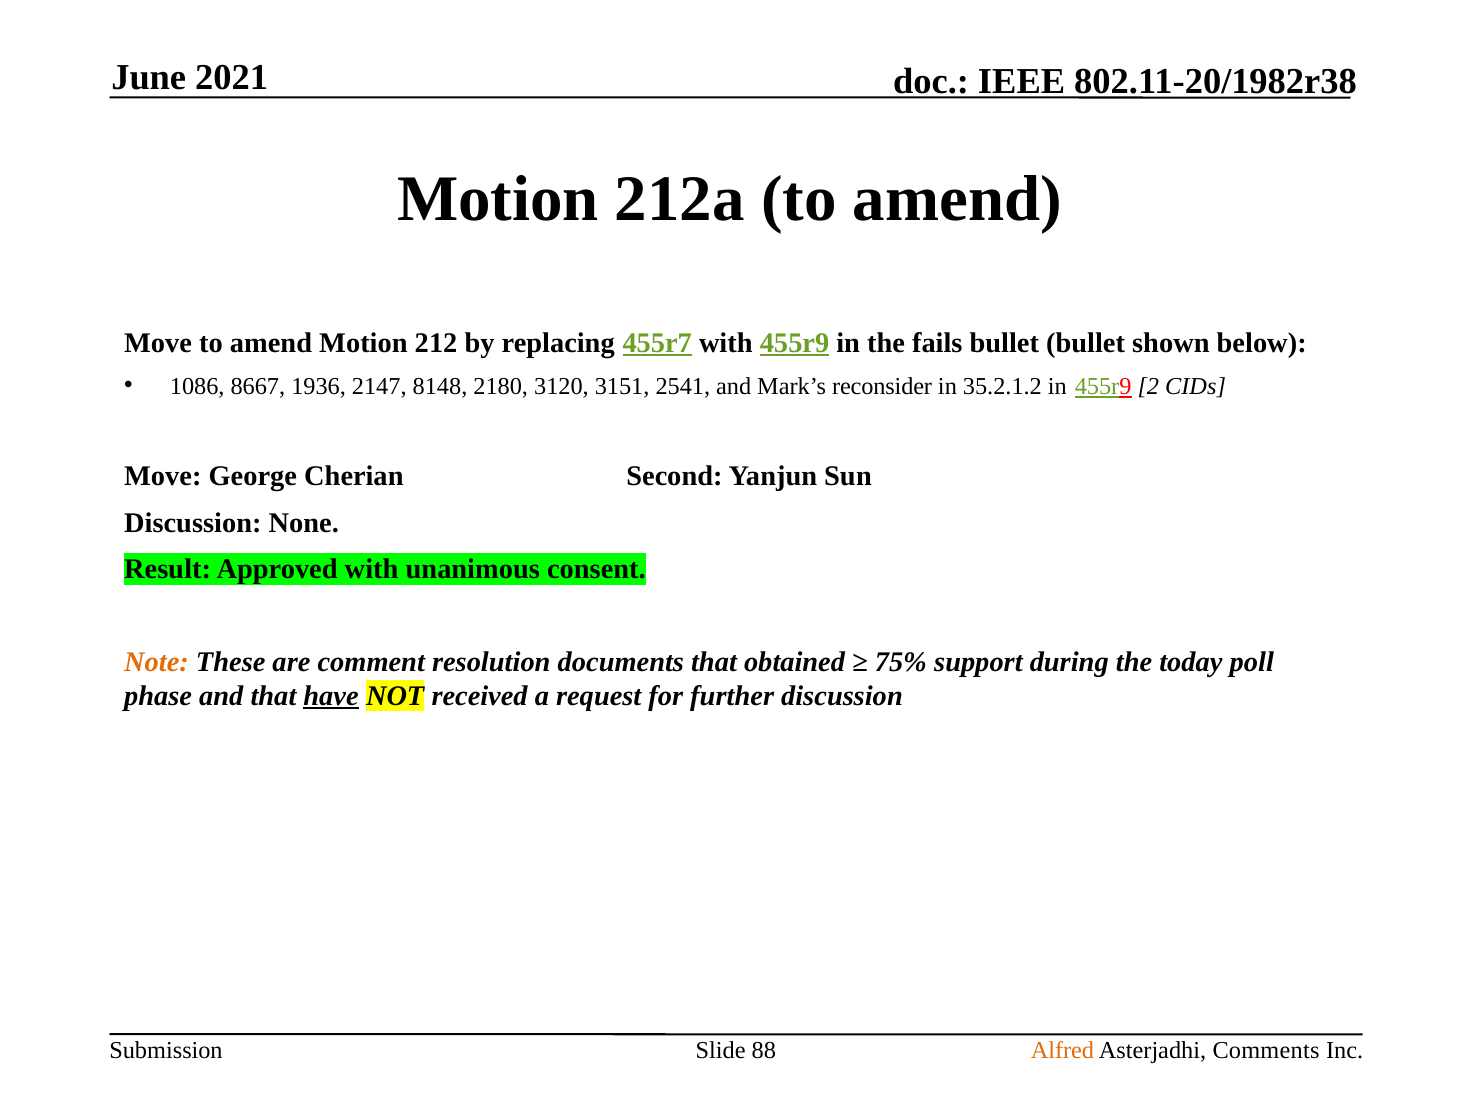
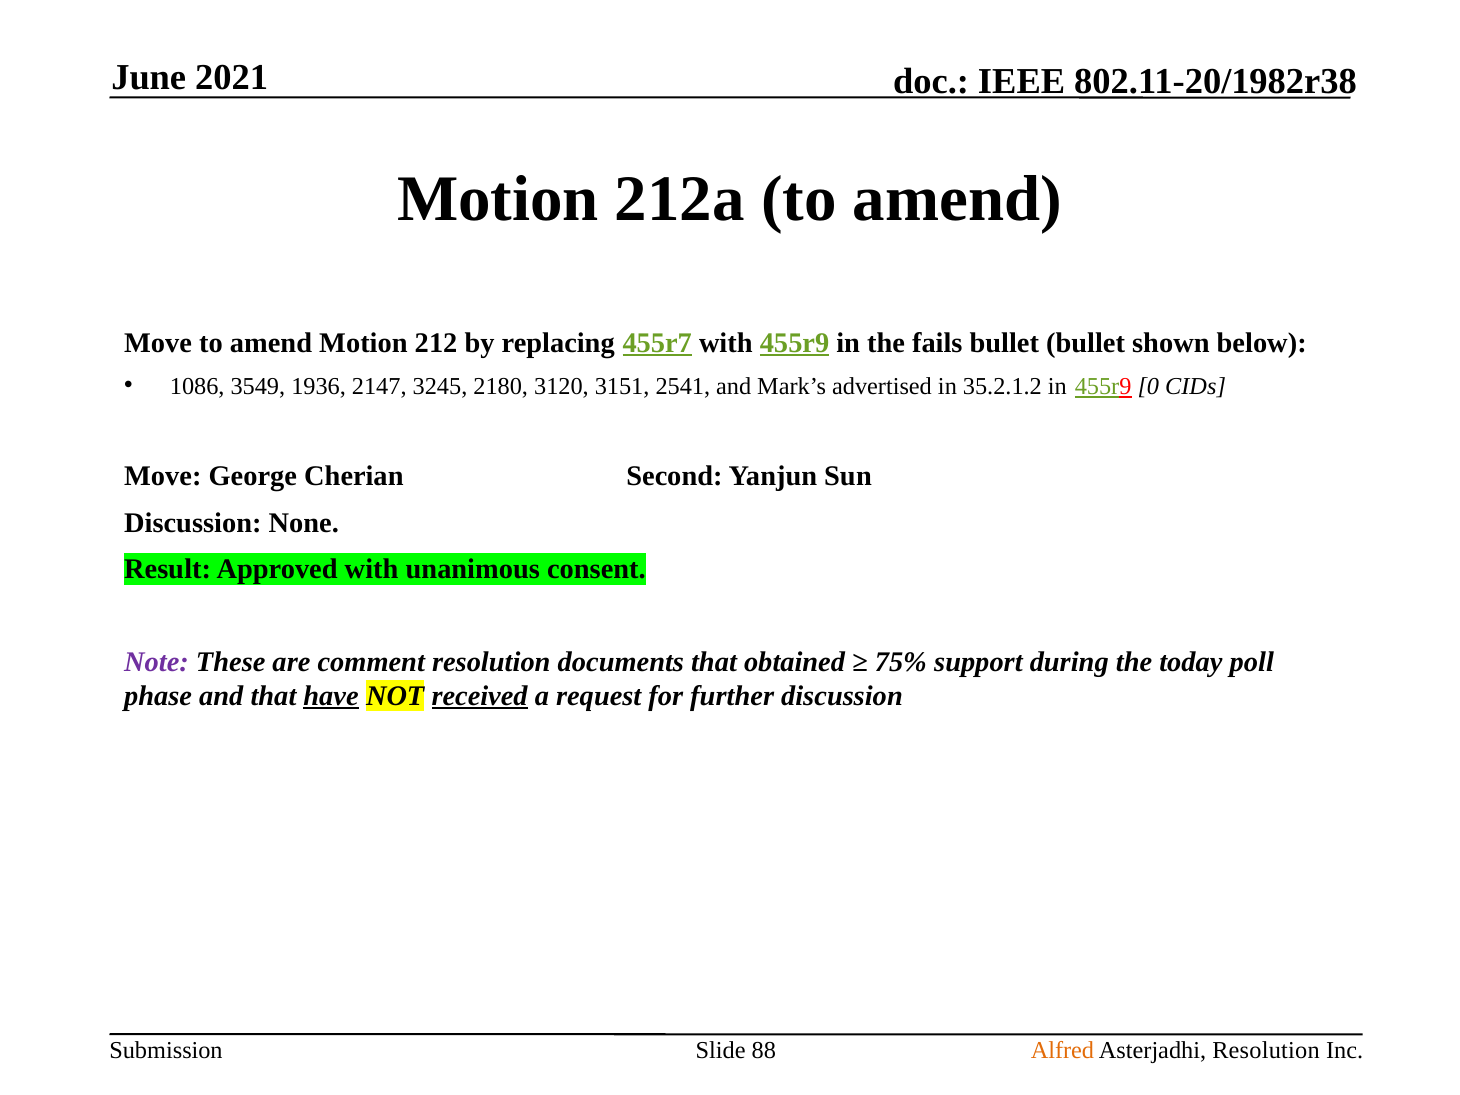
8667: 8667 -> 3549 (258, 386)
8148: 8148 -> 3245 (440, 386)
reconsider: reconsider -> advertised (882, 386)
2: 2 -> 0 (1148, 386)
Note colour: orange -> purple (157, 662)
received underline: none -> present (480, 696)
Asterjadhi Comments: Comments -> Resolution (1266, 1050)
